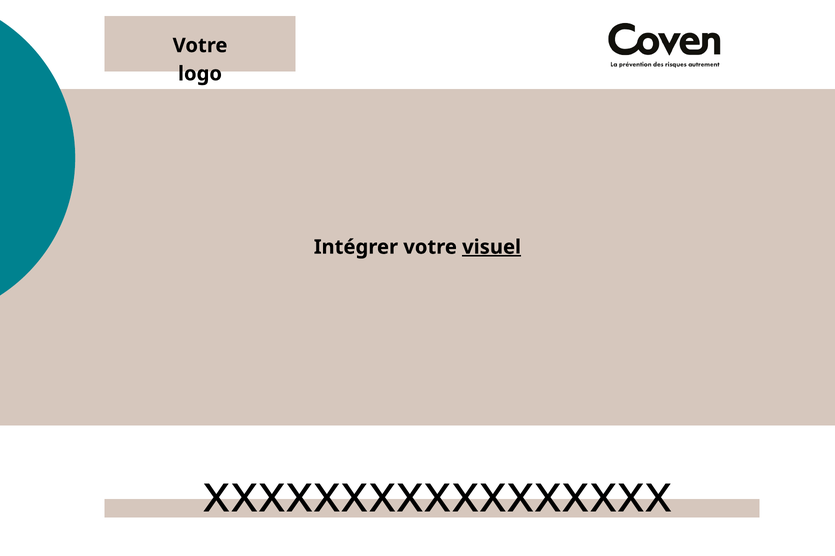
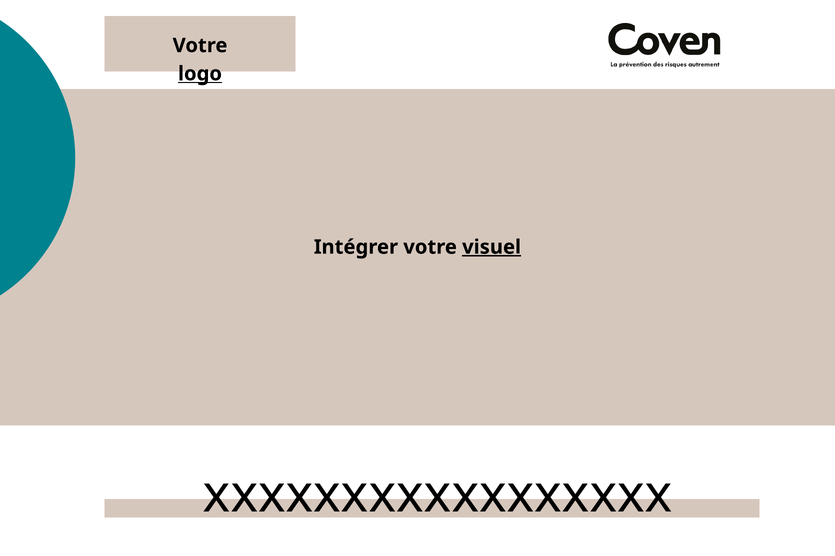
logo underline: none -> present (200, 74)
